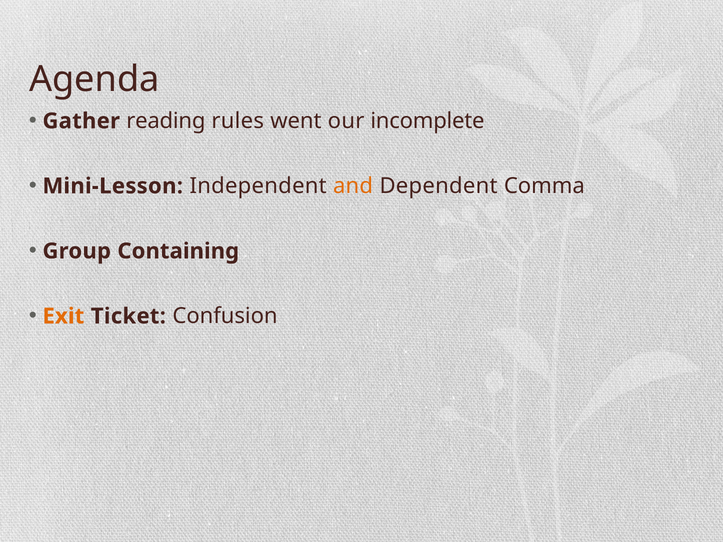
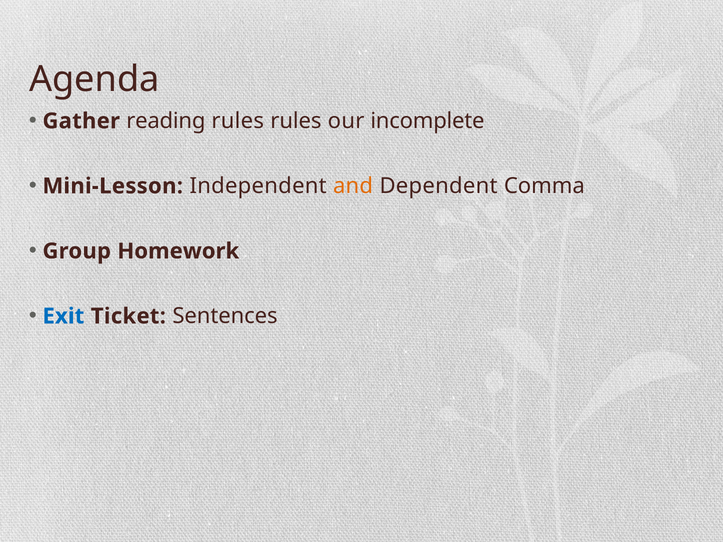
rules went: went -> rules (296, 121)
Containing: Containing -> Homework (178, 251)
Exit colour: orange -> blue (63, 316)
Confusion: Confusion -> Sentences (225, 316)
